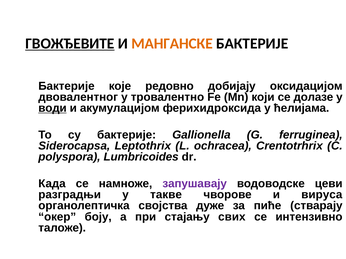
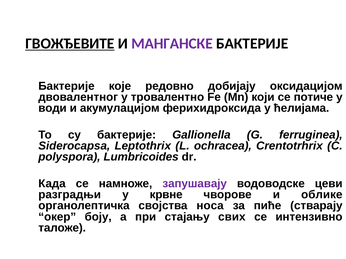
МАНГАНСКЕ colour: orange -> purple (172, 44)
долазе: долазе -> потиче (313, 97)
води underline: present -> none (53, 108)
такве: такве -> крвне (166, 195)
вируса: вируса -> облике (322, 195)
дуже: дуже -> носа (210, 206)
